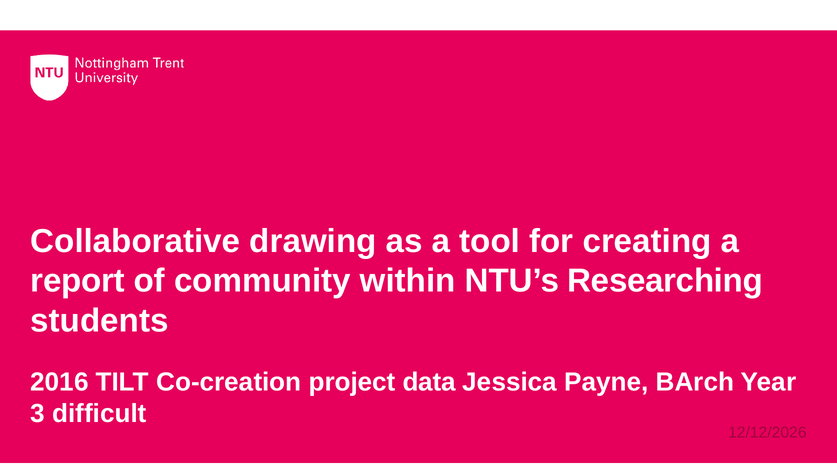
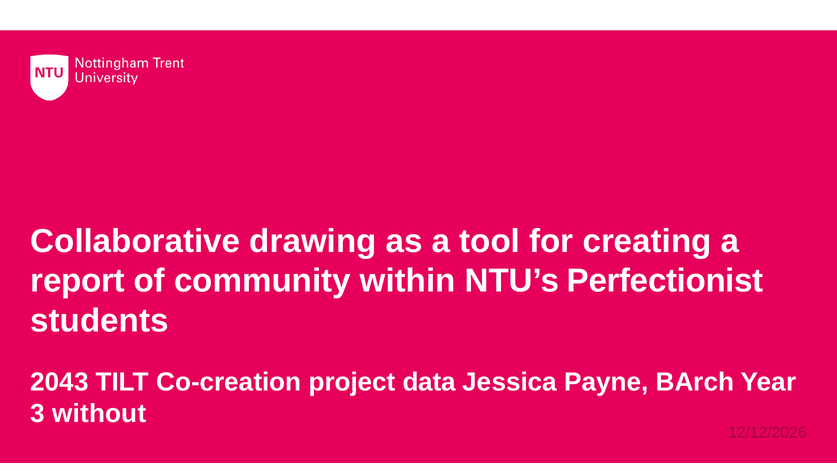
Researching: Researching -> Perfectionist (665, 281)
2016: 2016 -> 2043 (59, 382)
difficult: difficult -> without (99, 413)
